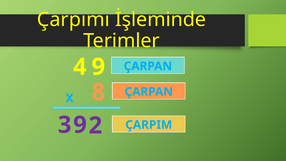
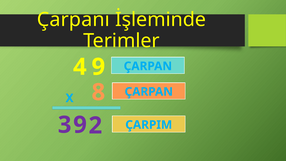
Çarpımı: Çarpımı -> Çarpanı (73, 20)
